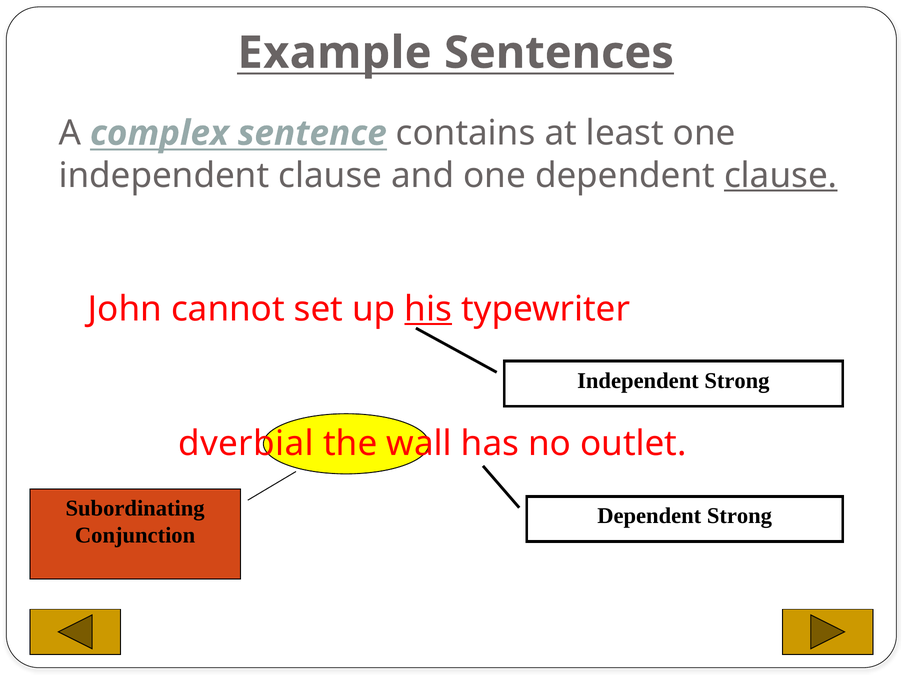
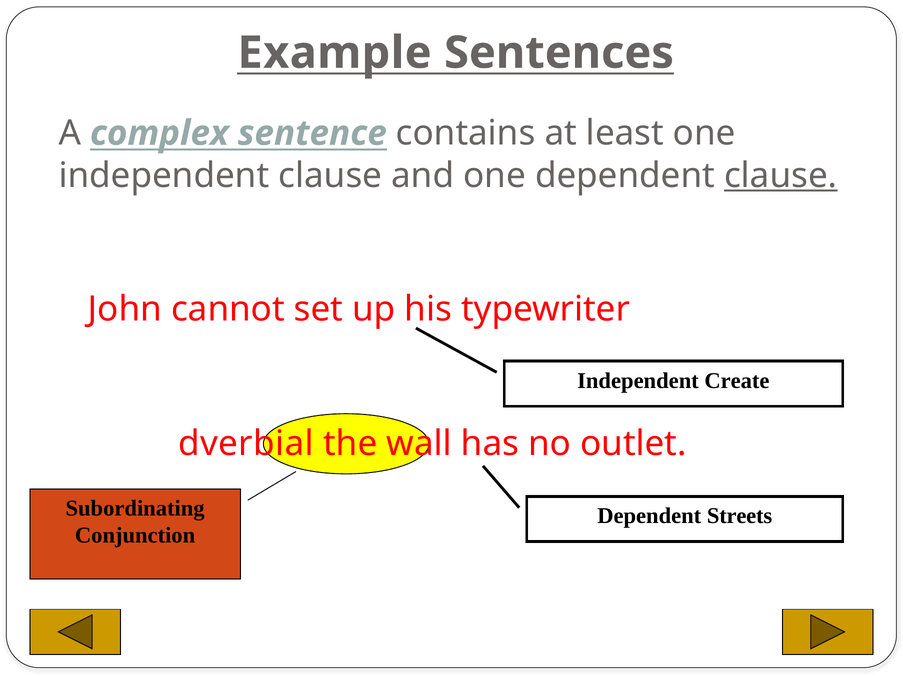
his underline: present -> none (428, 309)
Independent Strong: Strong -> Create (737, 381)
Dependent Strong: Strong -> Streets (740, 516)
